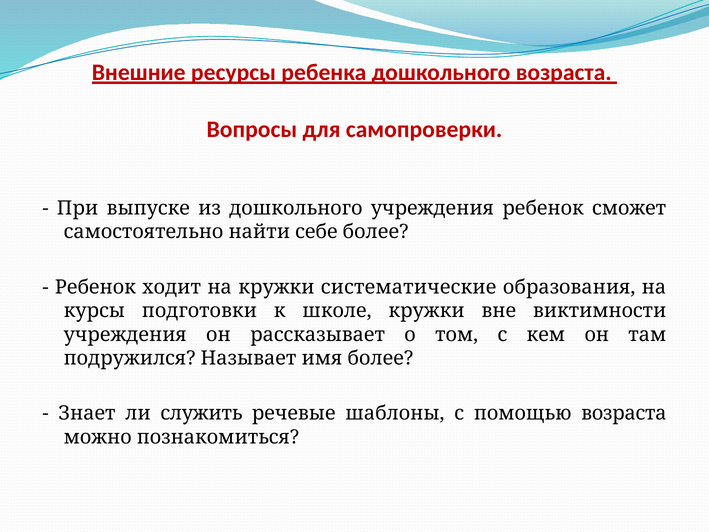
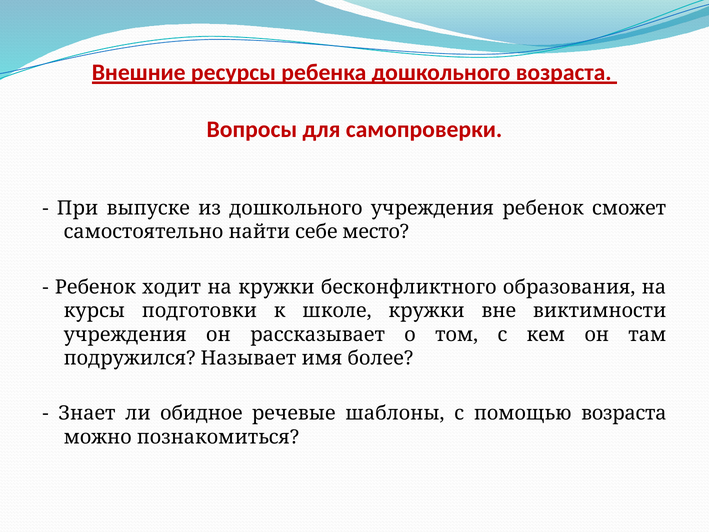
себе более: более -> место (376, 232)
систематические: систематические -> бесконфликтного (409, 287)
служить: служить -> обидное (201, 413)
